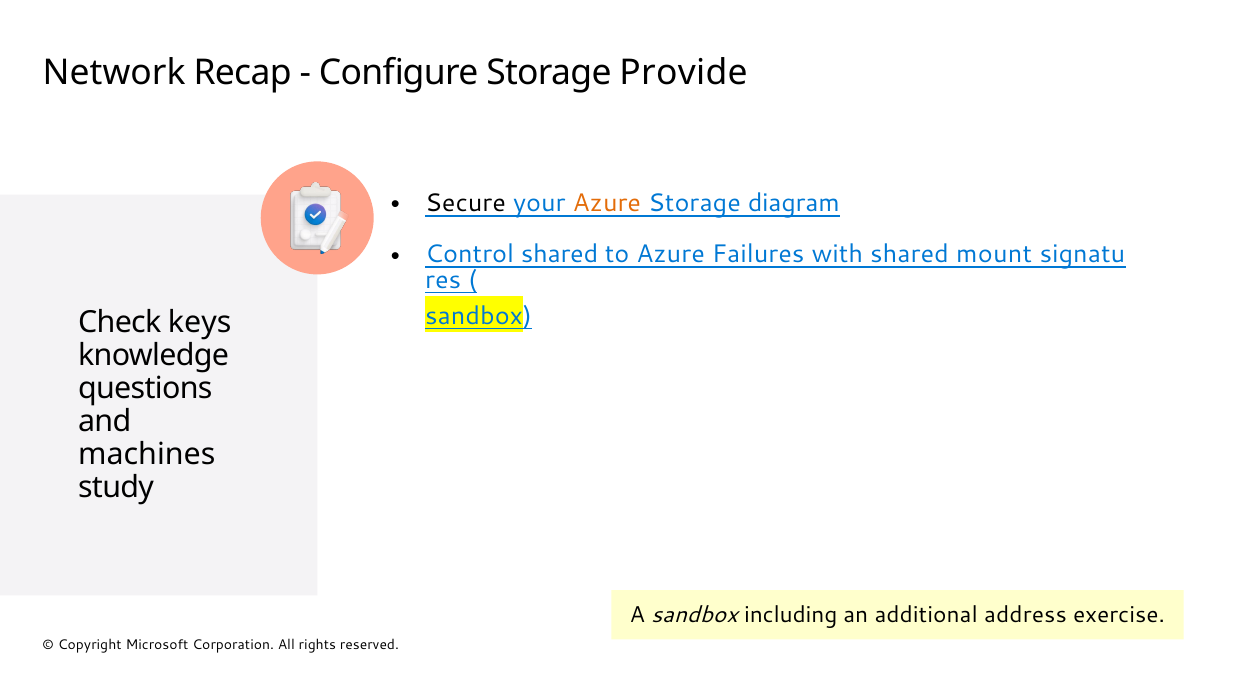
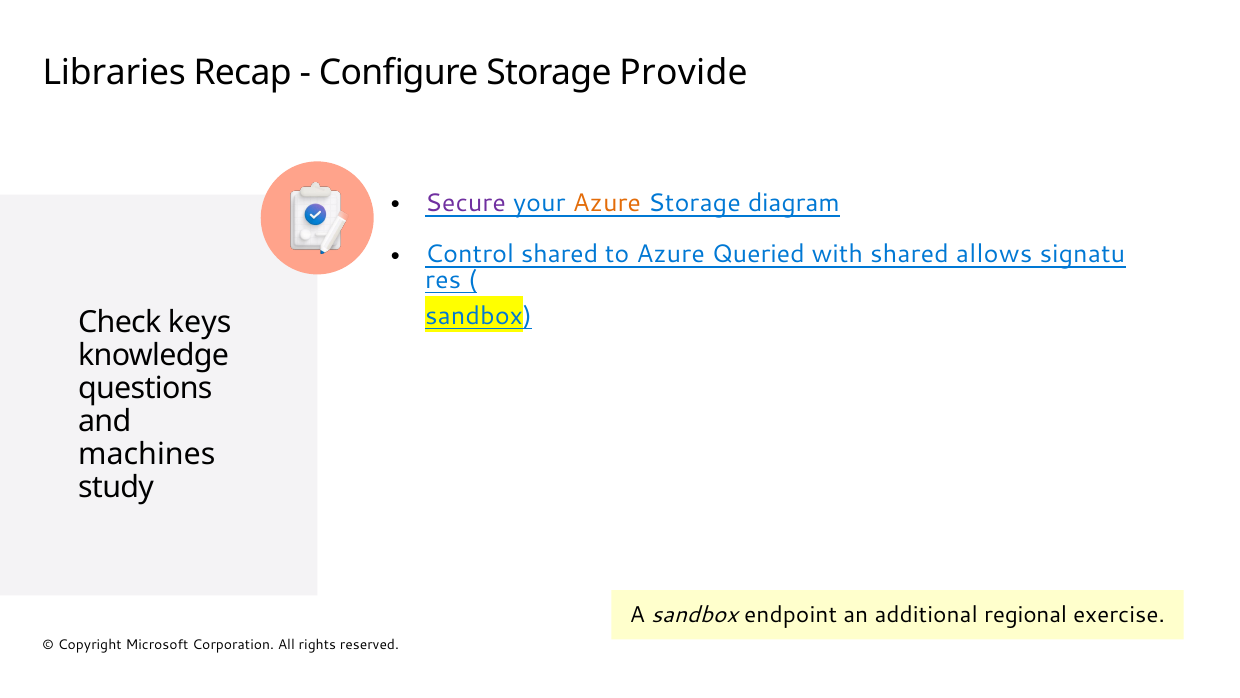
Network: Network -> Libraries (114, 73)
Secure colour: black -> purple (466, 203)
Failures: Failures -> Queried (758, 254)
mount: mount -> allows (994, 254)
including: including -> endpoint (791, 614)
address: address -> regional (1026, 614)
